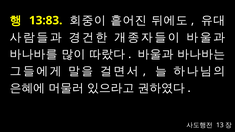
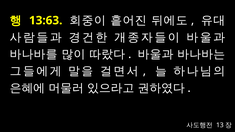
13:83: 13:83 -> 13:63 (46, 20)
